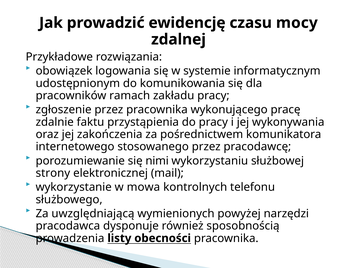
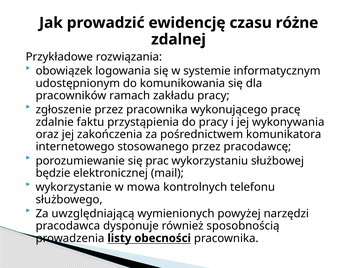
mocy: mocy -> różne (297, 23)
nimi: nimi -> prac (157, 161)
strony: strony -> będzie (53, 173)
